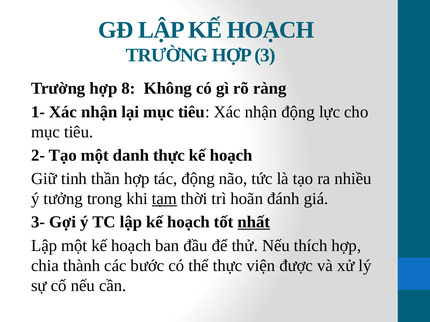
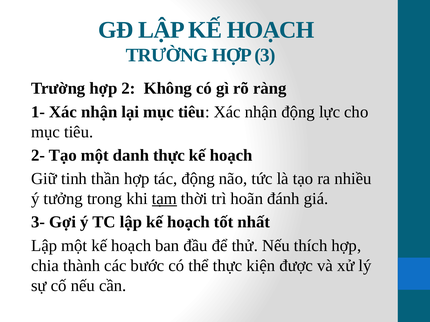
8: 8 -> 2 (128, 89)
nhất underline: present -> none (254, 222)
viện: viện -> kiện (261, 266)
